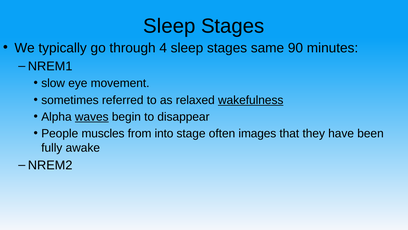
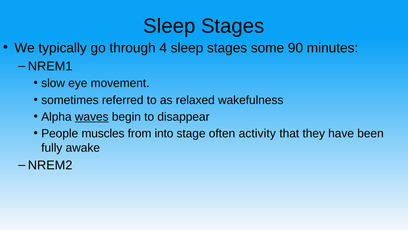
same: same -> some (268, 48)
wakefulness underline: present -> none (251, 100)
images: images -> activity (257, 133)
